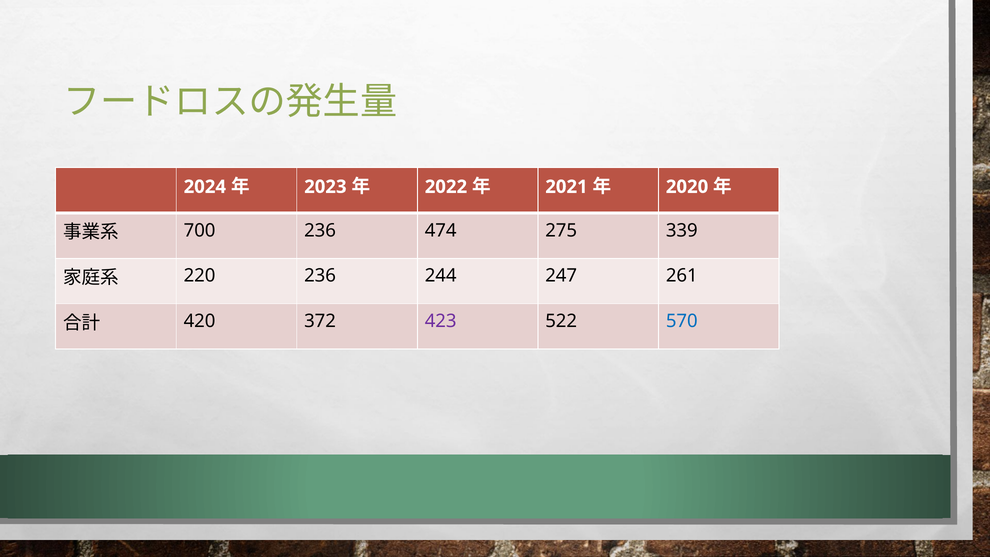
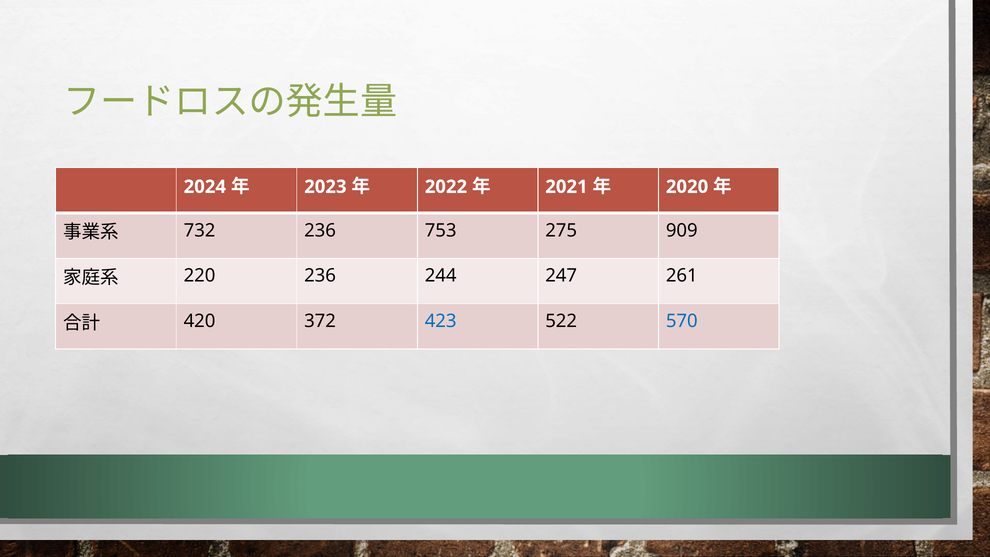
700: 700 -> 732 (200, 230)
474: 474 -> 753 (441, 230)
339: 339 -> 909 (682, 230)
423 colour: purple -> blue (441, 321)
